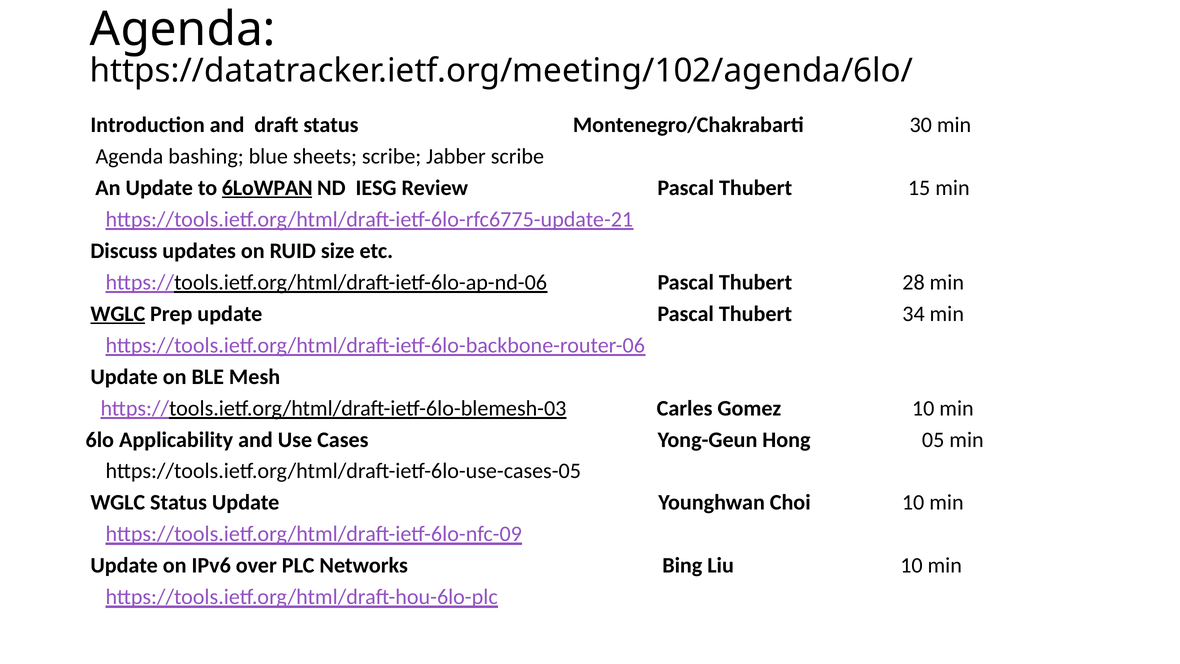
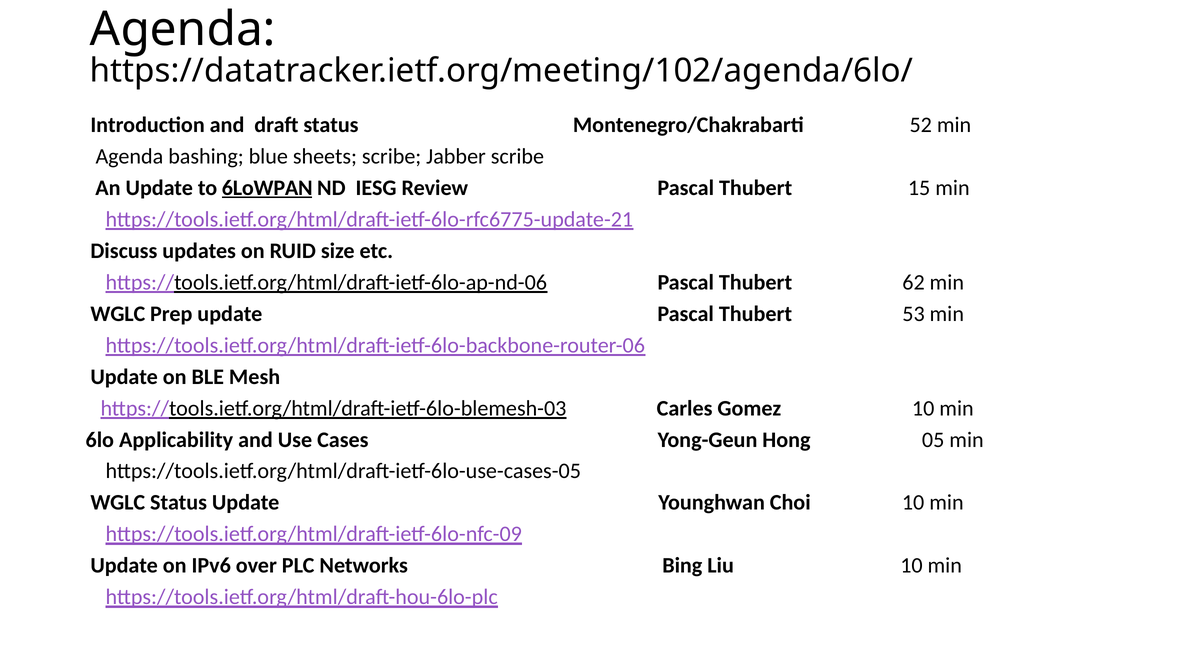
30: 30 -> 52 (921, 125)
28: 28 -> 62 (914, 282)
WGLC underline: present -> none (118, 314)
34: 34 -> 53 (914, 314)
